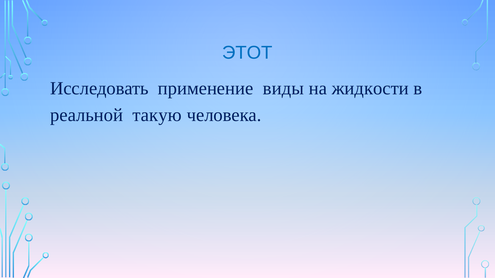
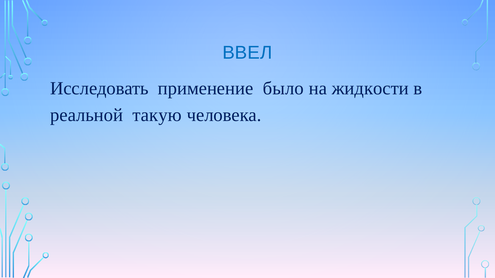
ЭТОТ: ЭТОТ -> ВВЕЛ (247, 53)
виды: виды -> было (283, 88)
